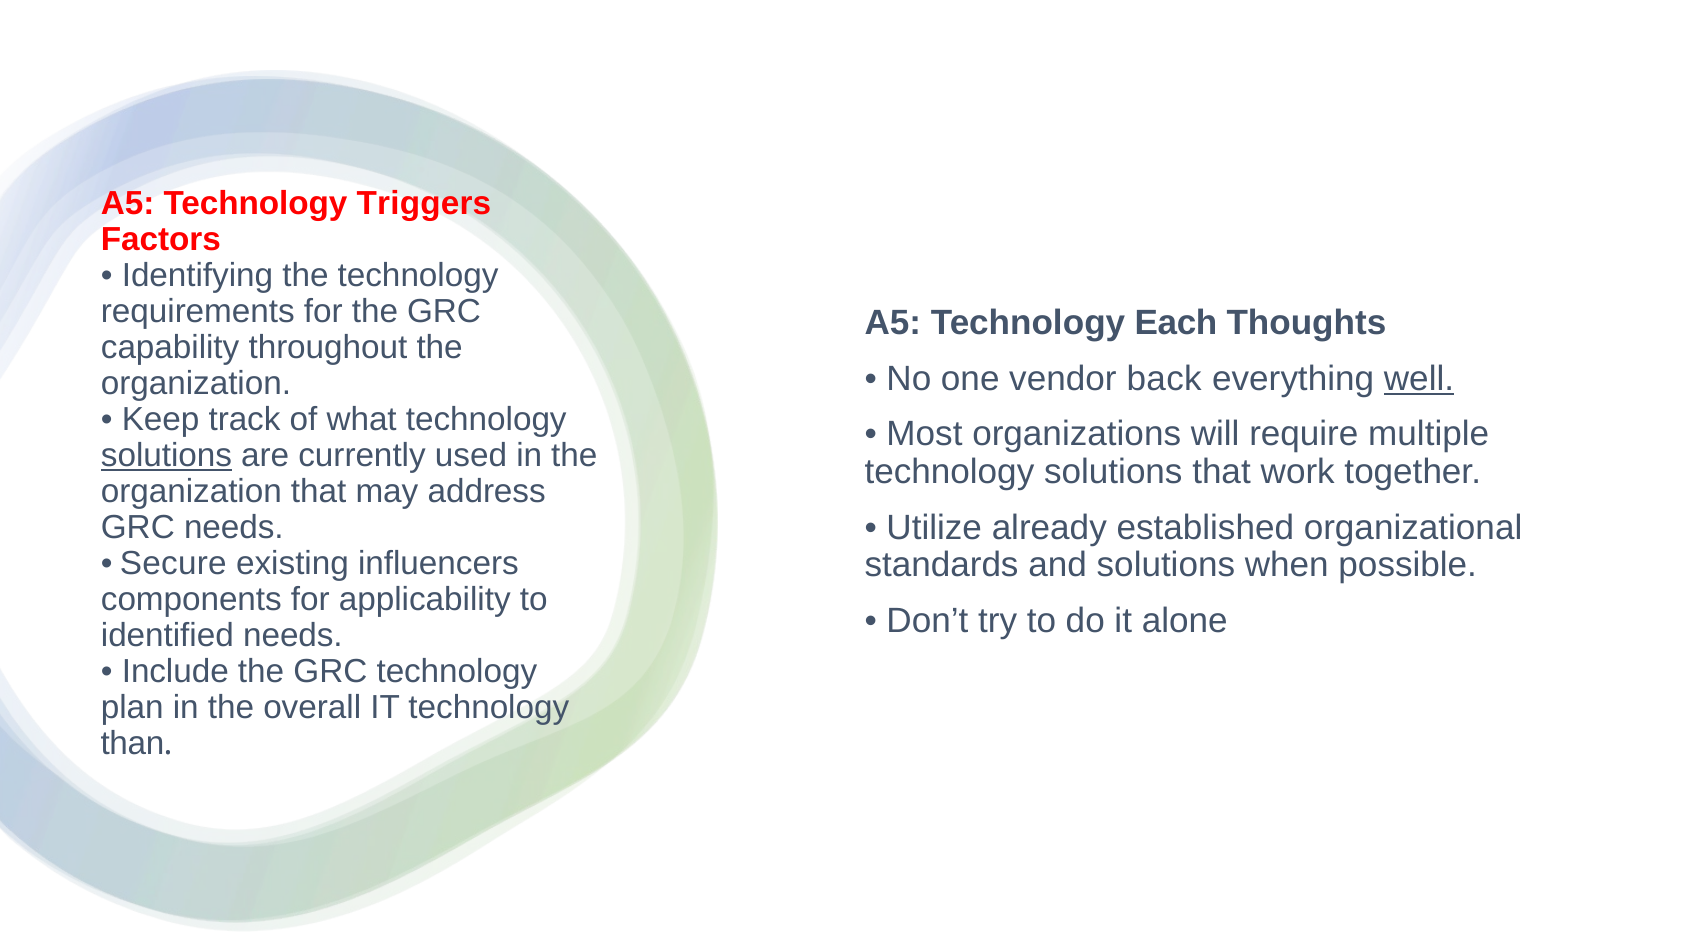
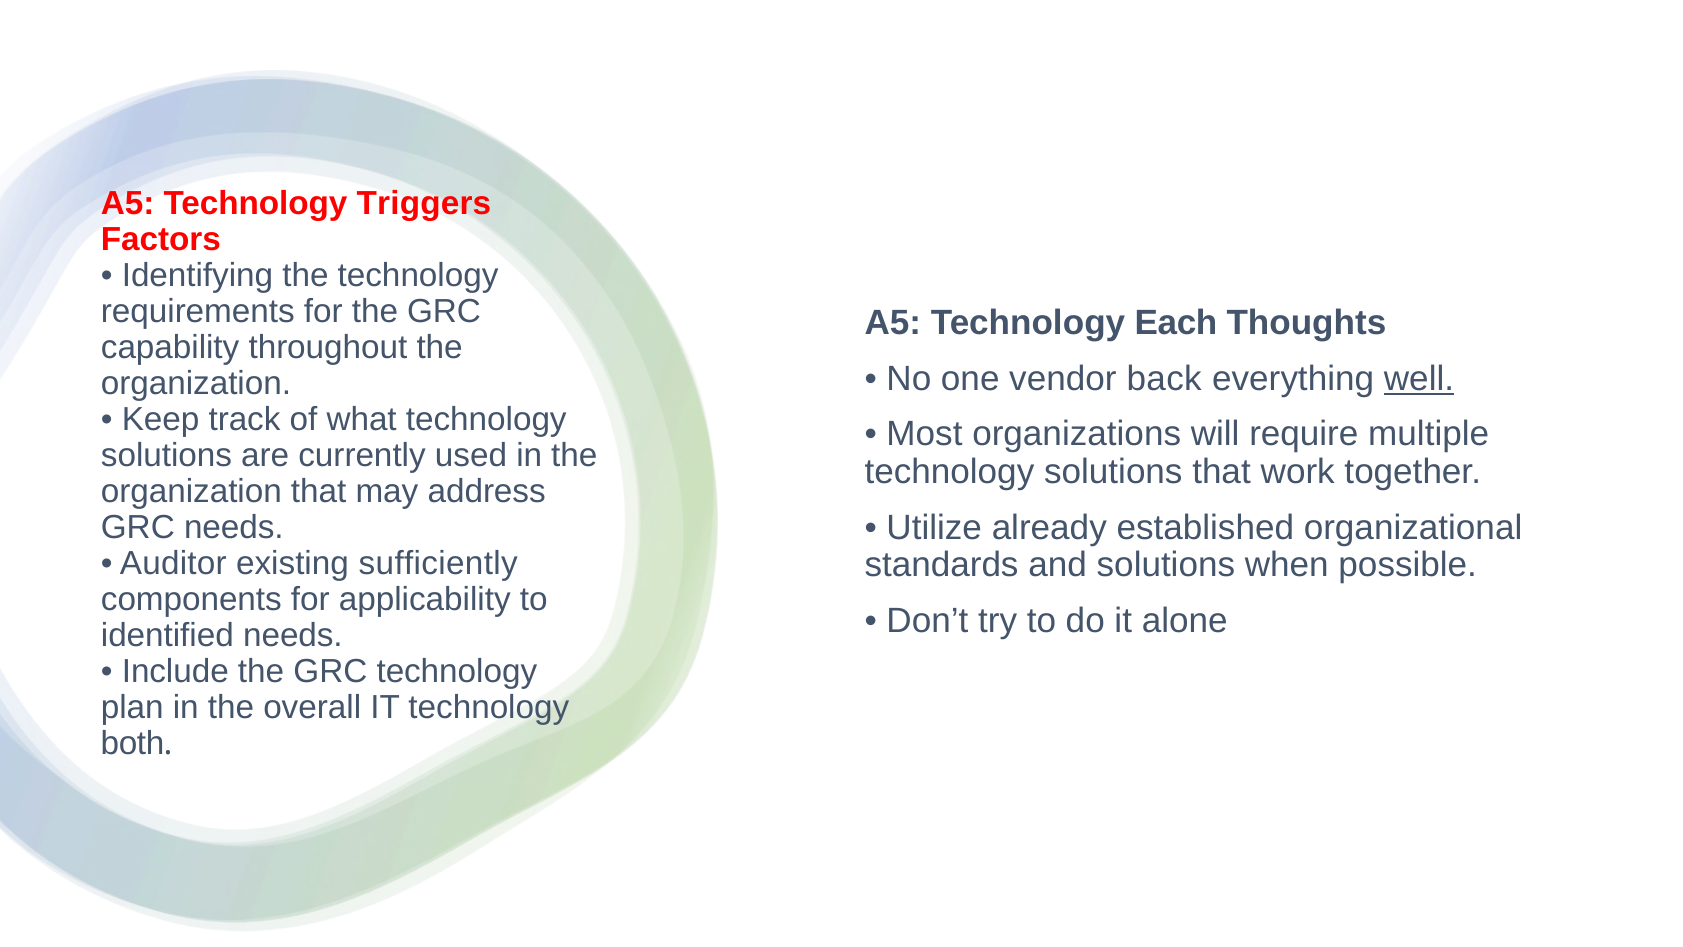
solutions underline: present -> none (167, 455)
Secure: Secure -> Auditor (173, 563)
influencers: influencers -> sufficiently (438, 563)
than: than -> both (132, 743)
